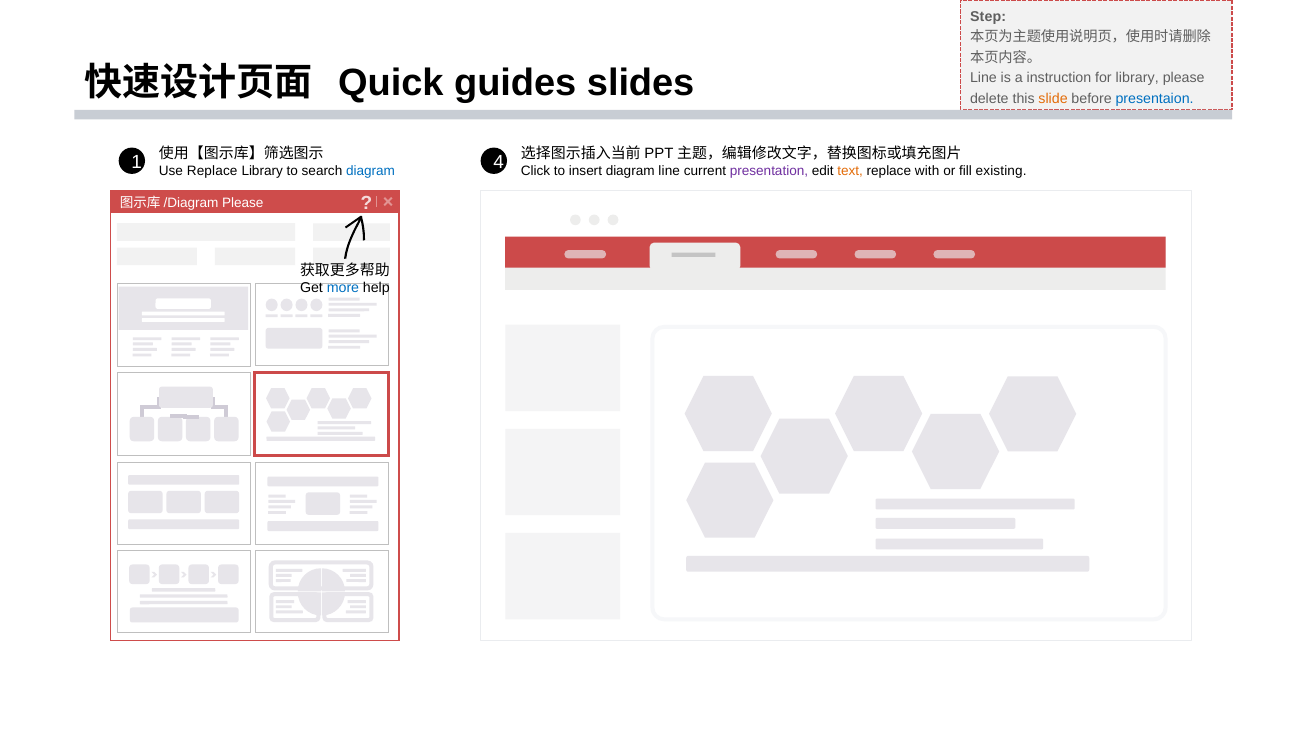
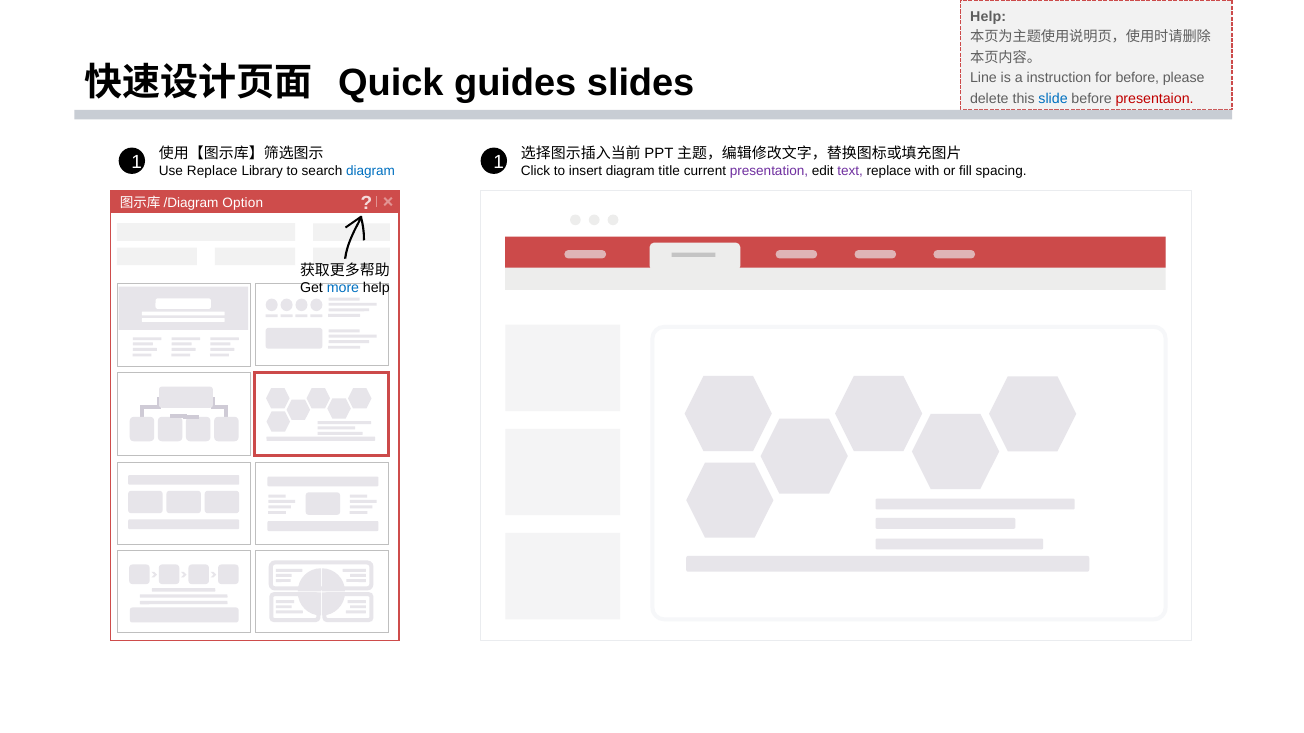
Step: Step -> Help (988, 16)
for library: library -> before (1137, 78)
slide colour: orange -> blue (1053, 98)
presentaion colour: blue -> red (1155, 98)
1 4: 4 -> 1 (499, 162)
diagram line: line -> title (669, 171)
text colour: orange -> purple (850, 171)
existing: existing -> spacing (1001, 171)
Please: Please -> Option (243, 203)
